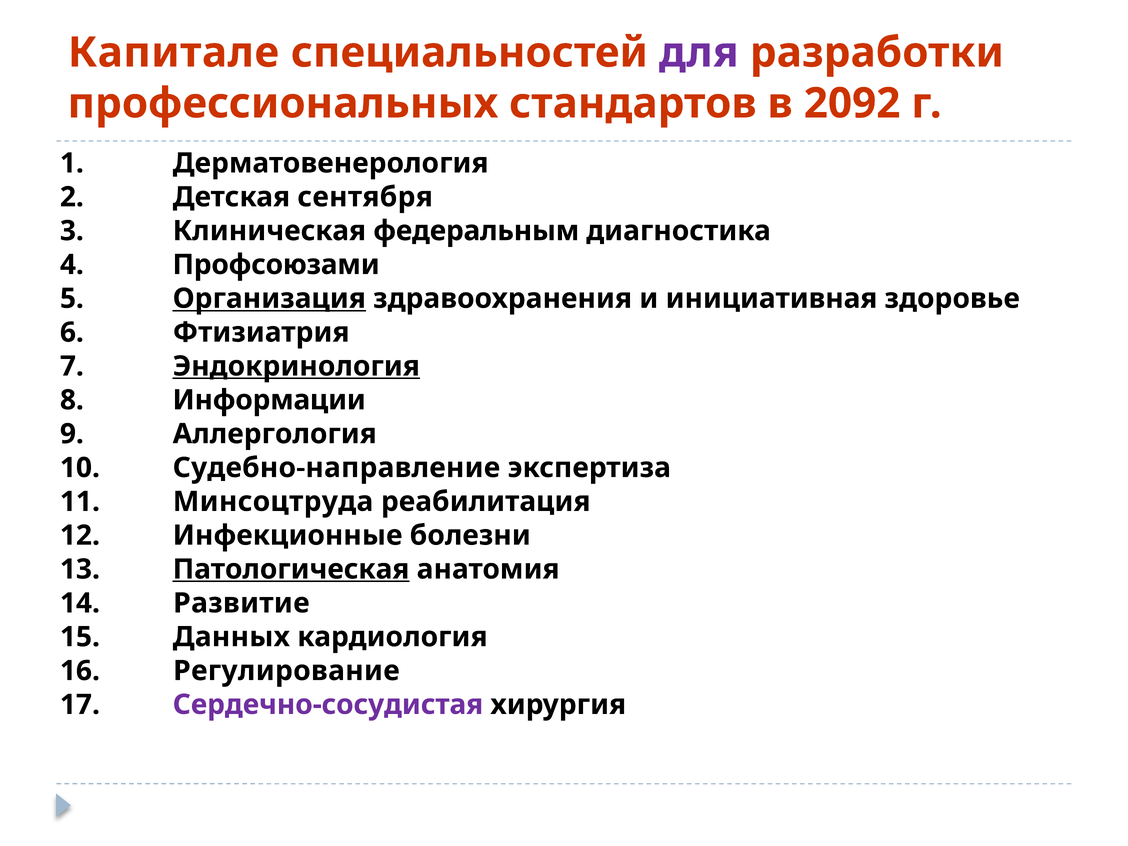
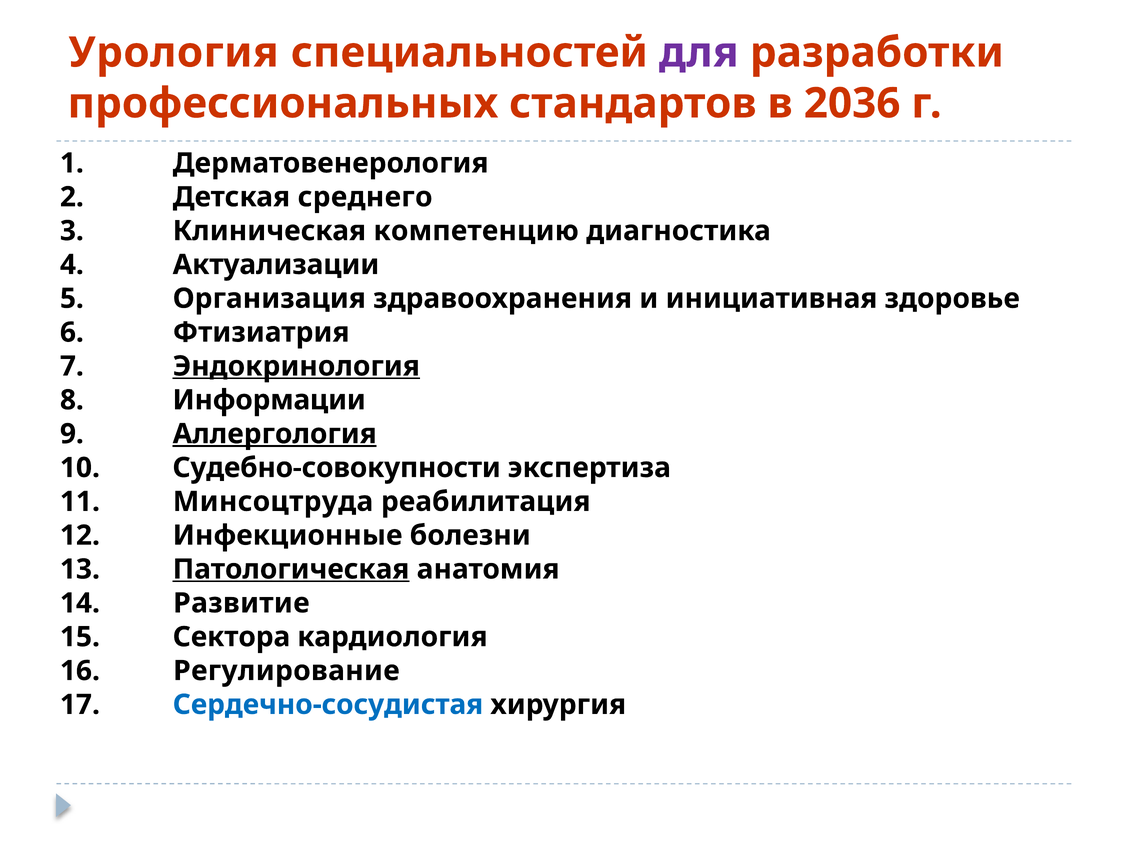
Капитале: Капитале -> Урология (173, 53)
2092: 2092 -> 2036 (852, 103)
сентября: сентября -> среднего (365, 197)
федеральным: федеральным -> компетенцию (476, 231)
Профсоюзами: Профсоюзами -> Актуализации (276, 265)
Организация underline: present -> none (269, 299)
Аллергология underline: none -> present (275, 434)
Судебно-направление: Судебно-направление -> Судебно-совокупности (337, 468)
Данных: Данных -> Сектора (231, 637)
Сердечно-сосудистая colour: purple -> blue (328, 705)
